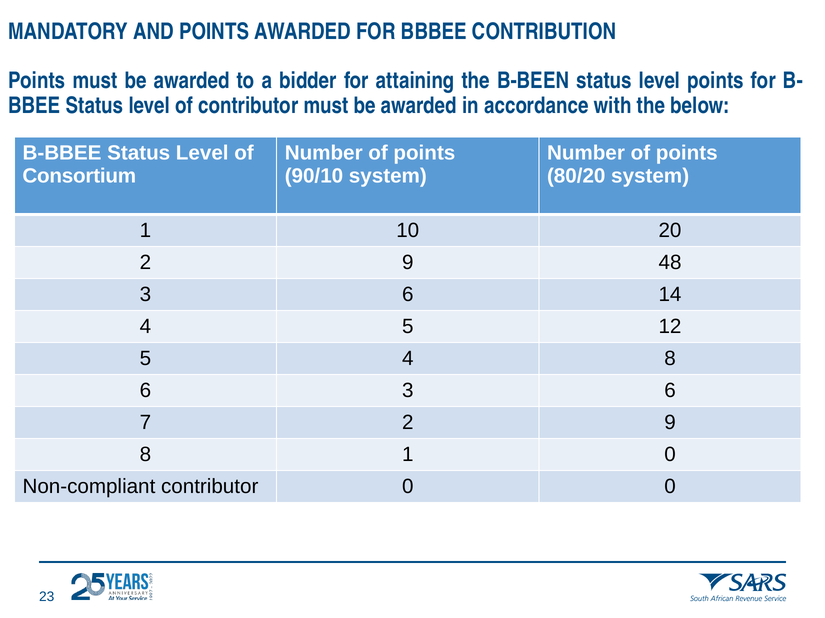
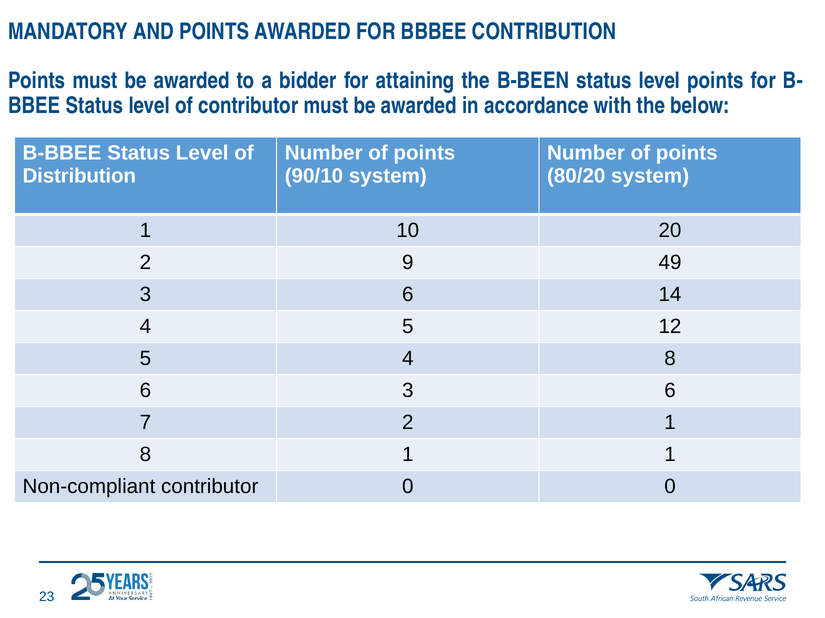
Consortium: Consortium -> Distribution (79, 176)
48: 48 -> 49 (670, 263)
7 2 9: 9 -> 1 (670, 423)
1 0: 0 -> 1 (670, 455)
